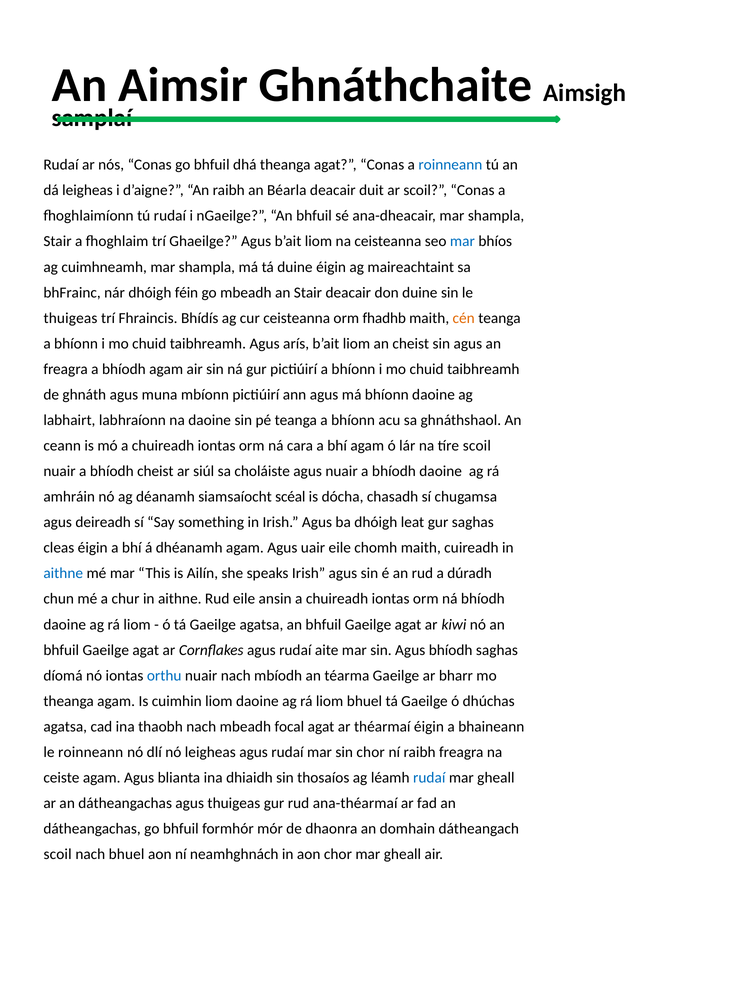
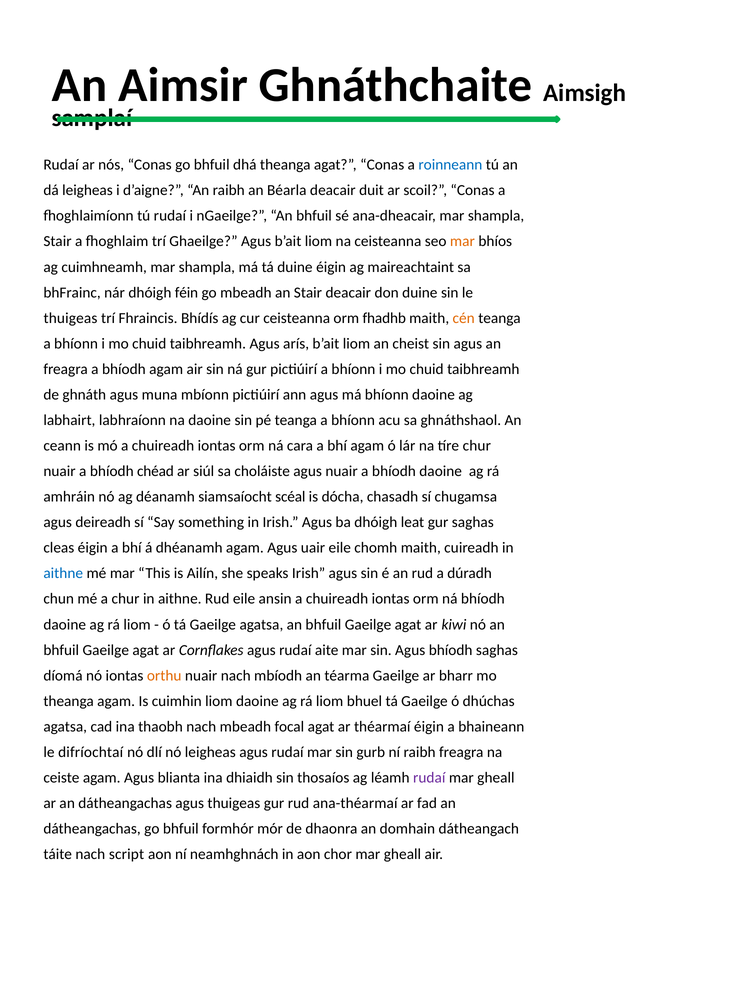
mar colour: blue -> orange (462, 242)
tíre scoil: scoil -> chur (477, 446)
bhíodh cheist: cheist -> chéad (155, 471)
orthu colour: blue -> orange (164, 676)
le roinneann: roinneann -> difríochtaí (91, 752)
sin chor: chor -> gurb (371, 752)
rudaí colour: blue -> purple (429, 778)
scoil: scoil -> táite (58, 855)
nach bhuel: bhuel -> script (127, 855)
